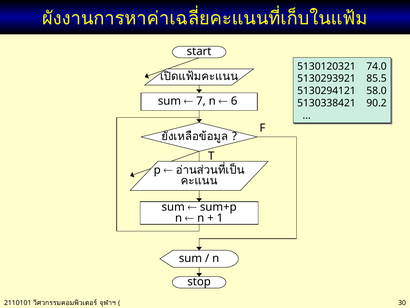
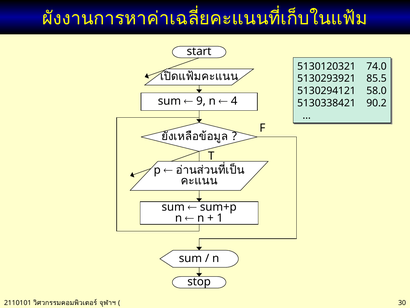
7: 7 -> 9 (201, 101)
6: 6 -> 4 (234, 101)
